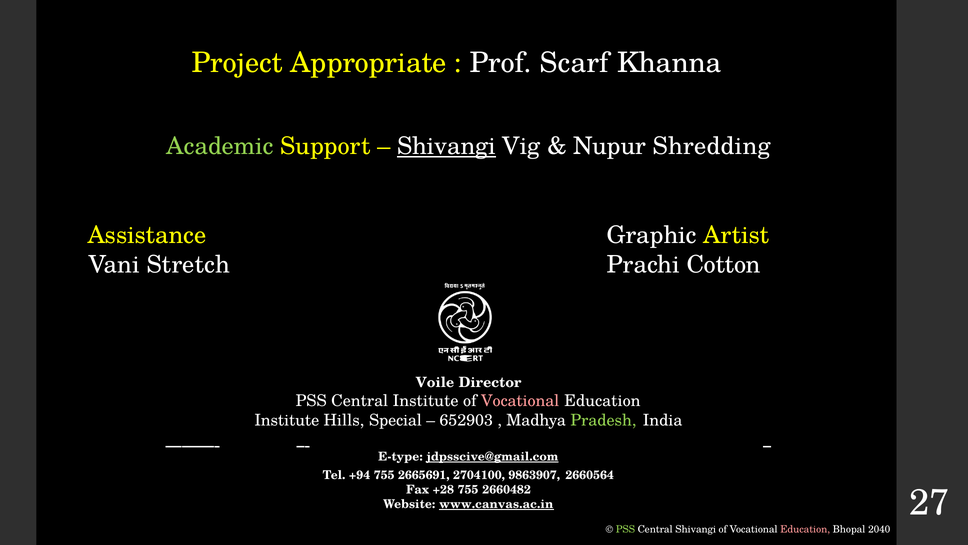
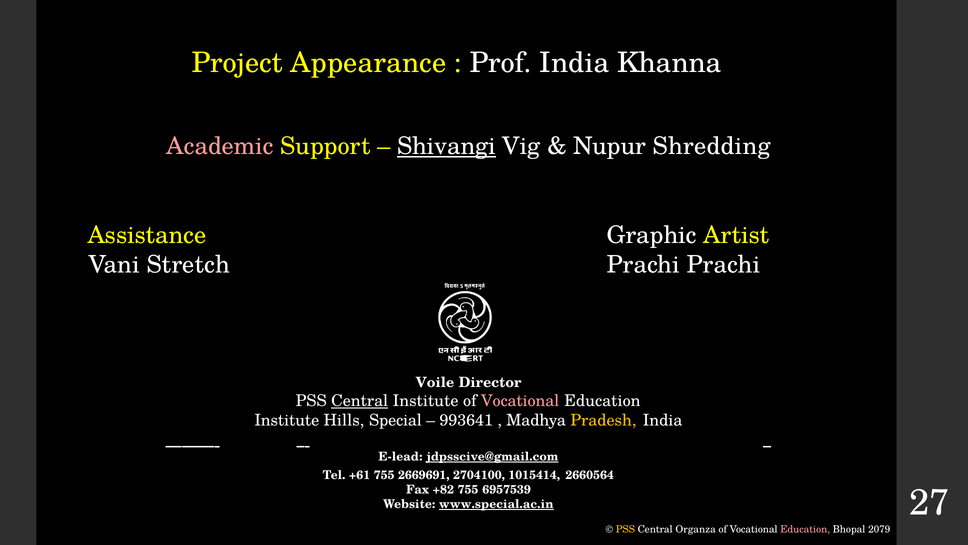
Appropriate: Appropriate -> Appearance (368, 63)
Prof Scarf: Scarf -> India (574, 63)
Academic colour: light green -> pink (220, 146)
Prachi Cotton: Cotton -> Prachi (723, 264)
Central underline: none -> present (360, 401)
652903: 652903 -> 993641 (466, 420)
Pradesh colour: light green -> yellow (603, 420)
E-type: E-type -> E-lead (400, 456)
+94: +94 -> +61 (360, 475)
2665691: 2665691 -> 2669691 (424, 475)
9863907: 9863907 -> 1015414 (534, 475)
+28: +28 -> +82 (443, 489)
2660482: 2660482 -> 6957539 (507, 489)
www.canvas.ac.in: www.canvas.ac.in -> www.special.ac.in (496, 504)
PSS colour: light green -> yellow (625, 529)
Central Shivangi: Shivangi -> Organza (696, 529)
2040: 2040 -> 2079 (879, 529)
